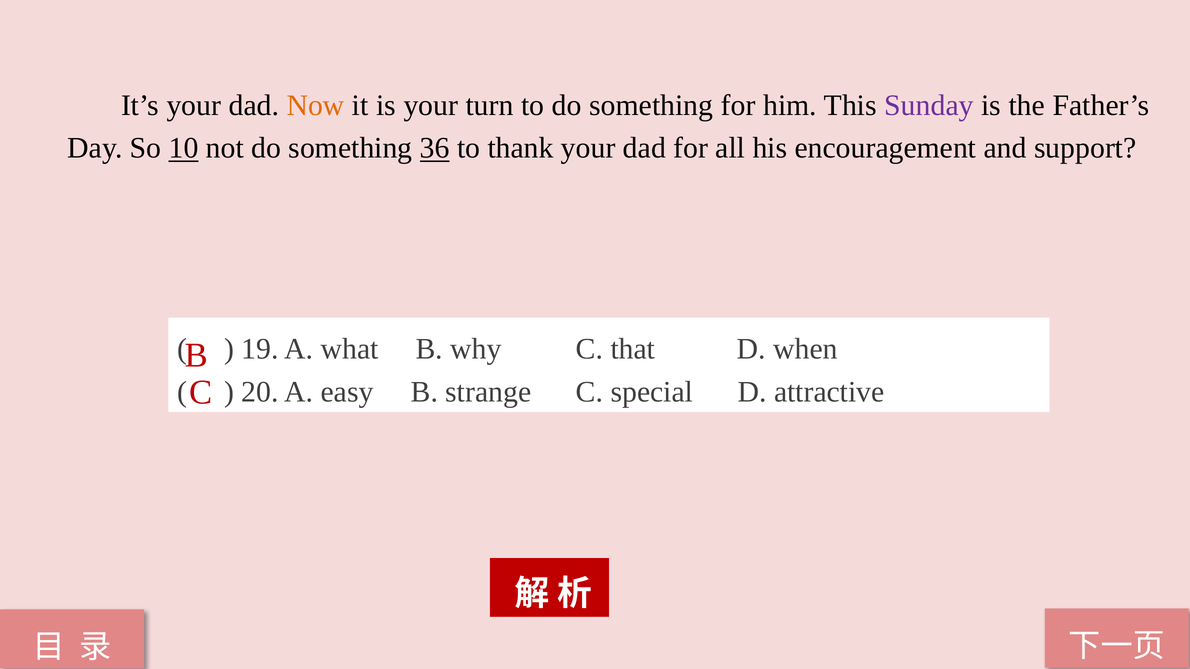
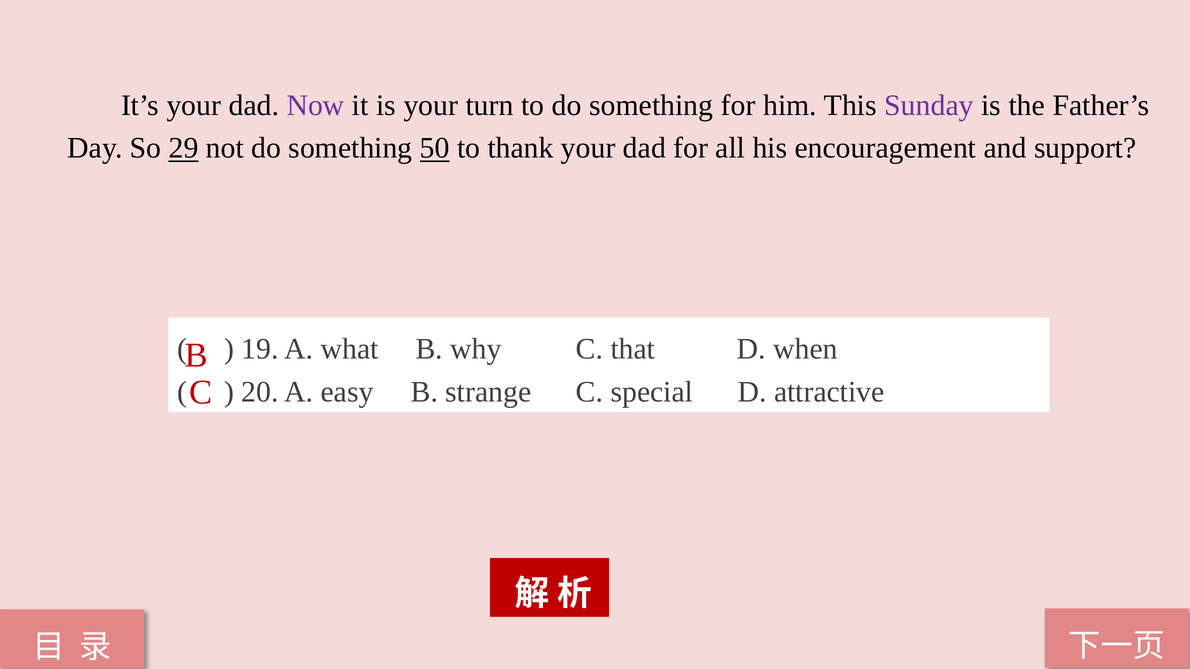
Now colour: orange -> purple (315, 105)
10: 10 -> 29 (184, 148)
36: 36 -> 50 (435, 148)
